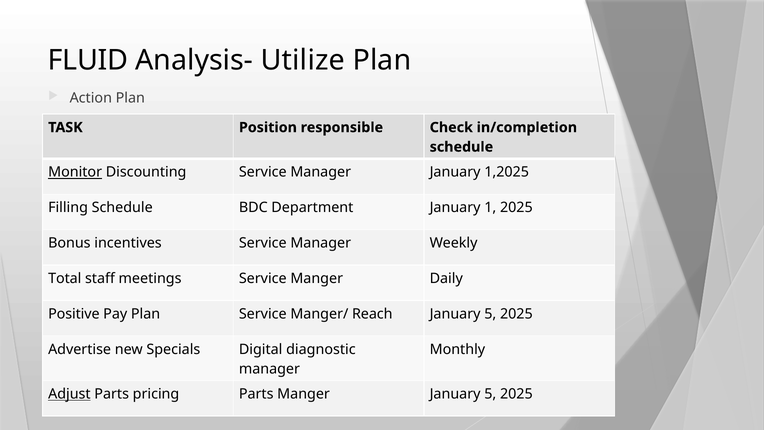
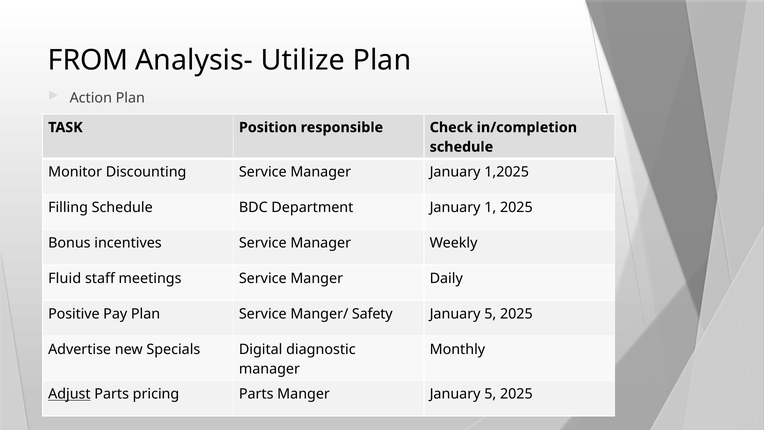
FLUID: FLUID -> FROM (88, 60)
Monitor underline: present -> none (75, 172)
Total: Total -> Fluid (65, 278)
Reach: Reach -> Safety (372, 314)
